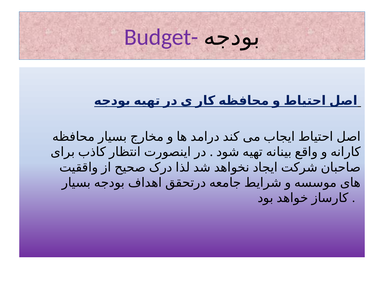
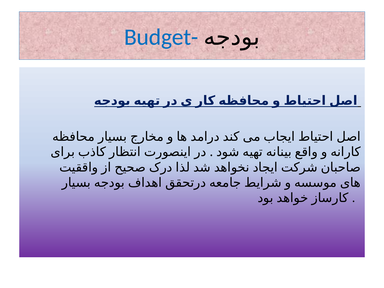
Budget- colour: purple -> blue (161, 37)
